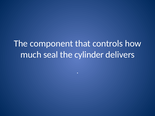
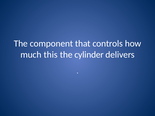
seal: seal -> this (51, 55)
